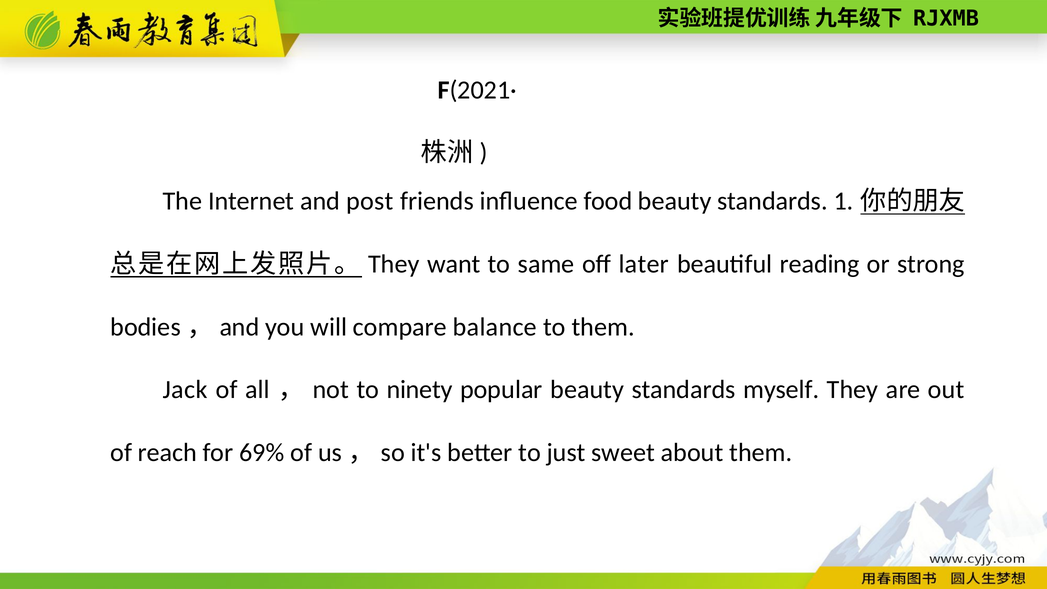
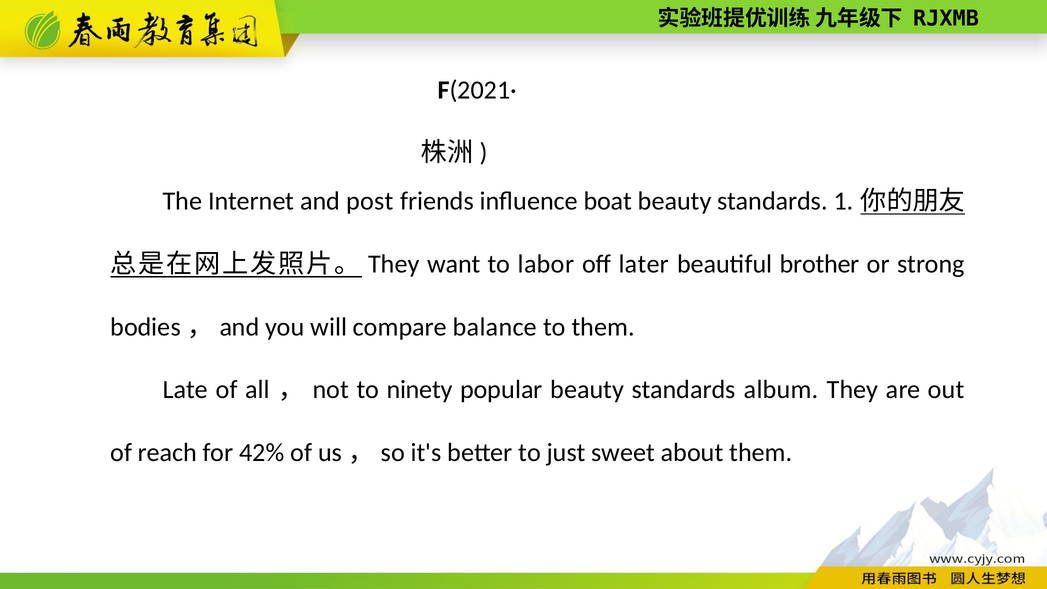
food: food -> boat (608, 201)
same: same -> labor (546, 264)
reading: reading -> brother (820, 264)
Jack: Jack -> Late (185, 390)
myself: myself -> album (781, 390)
69%: 69% -> 42% (262, 453)
